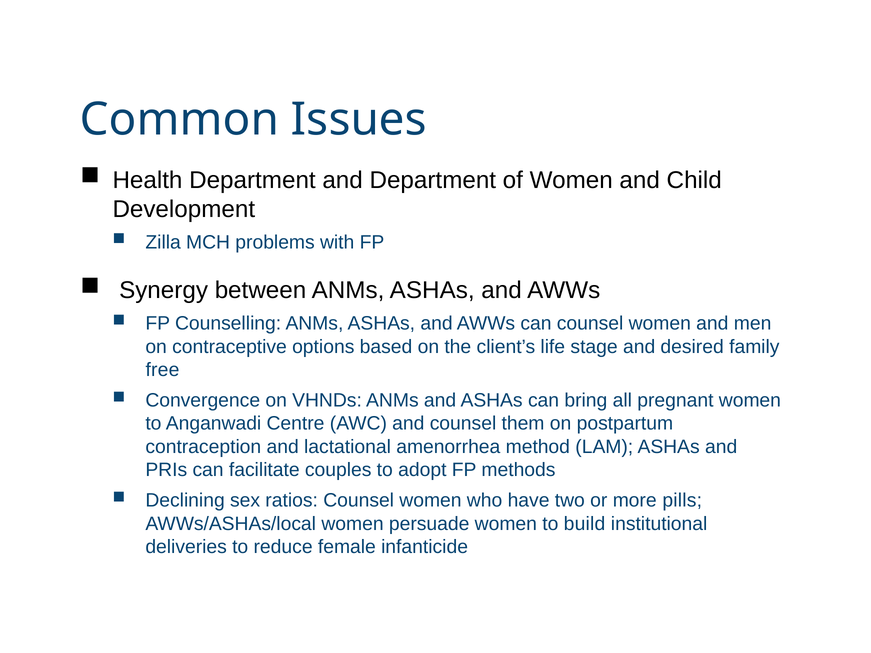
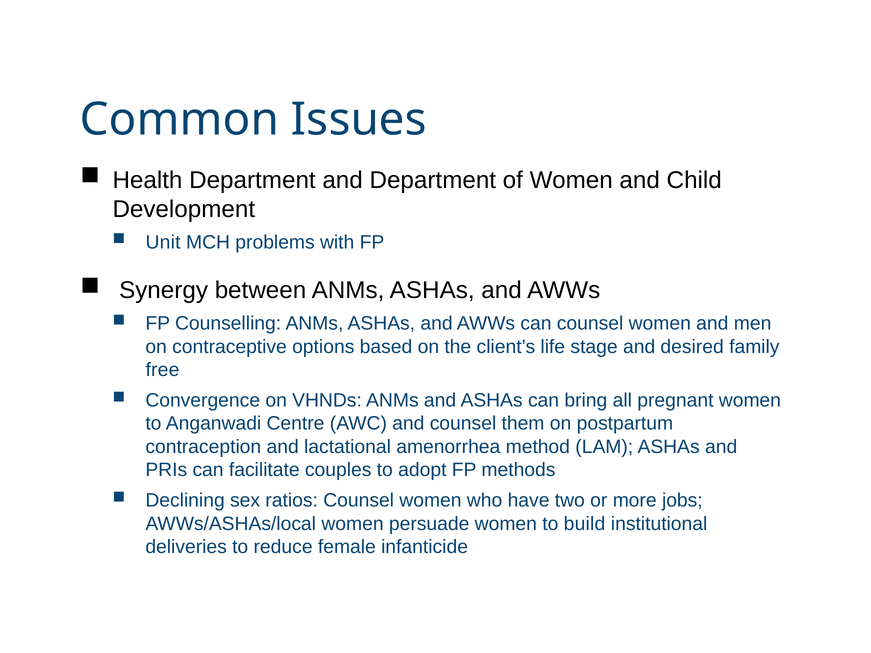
Zilla: Zilla -> Unit (163, 242)
pills: pills -> jobs (682, 501)
